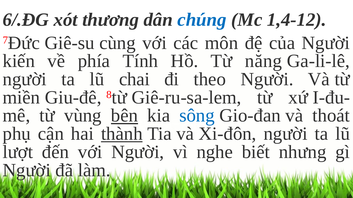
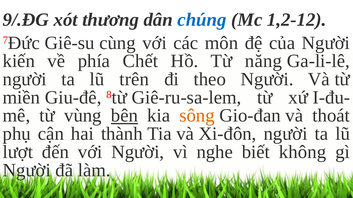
6/.ĐG: 6/.ĐG -> 9/.ĐG (26, 20)
1,4-12: 1,4-12 -> 1,2-12 (297, 20)
Tính: Tính -> Chết (140, 61)
chai: chai -> trên (134, 79)
sông colour: blue -> orange (197, 116)
thành underline: present -> none (122, 134)
nhưng: nhưng -> không (303, 152)
